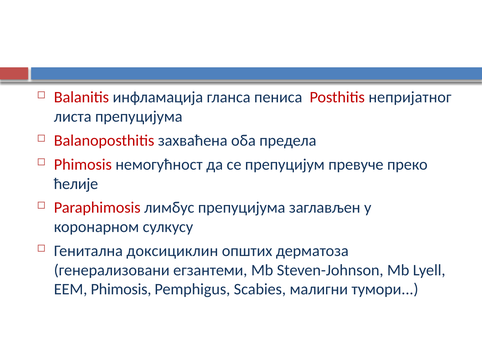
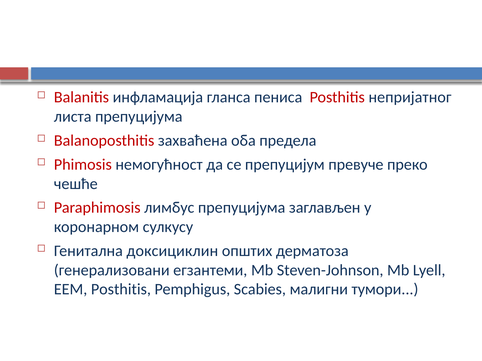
ћелије: ћелије -> чешће (76, 184)
EEM Phimosis: Phimosis -> Posthitis (121, 290)
